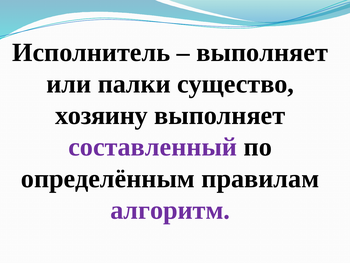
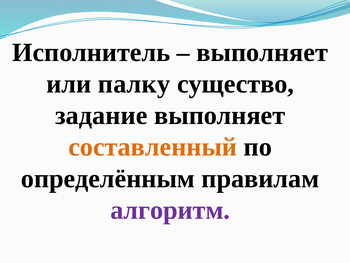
палки: палки -> палку (134, 84)
хозяину: хозяину -> задание (101, 115)
составленный colour: purple -> orange (153, 147)
